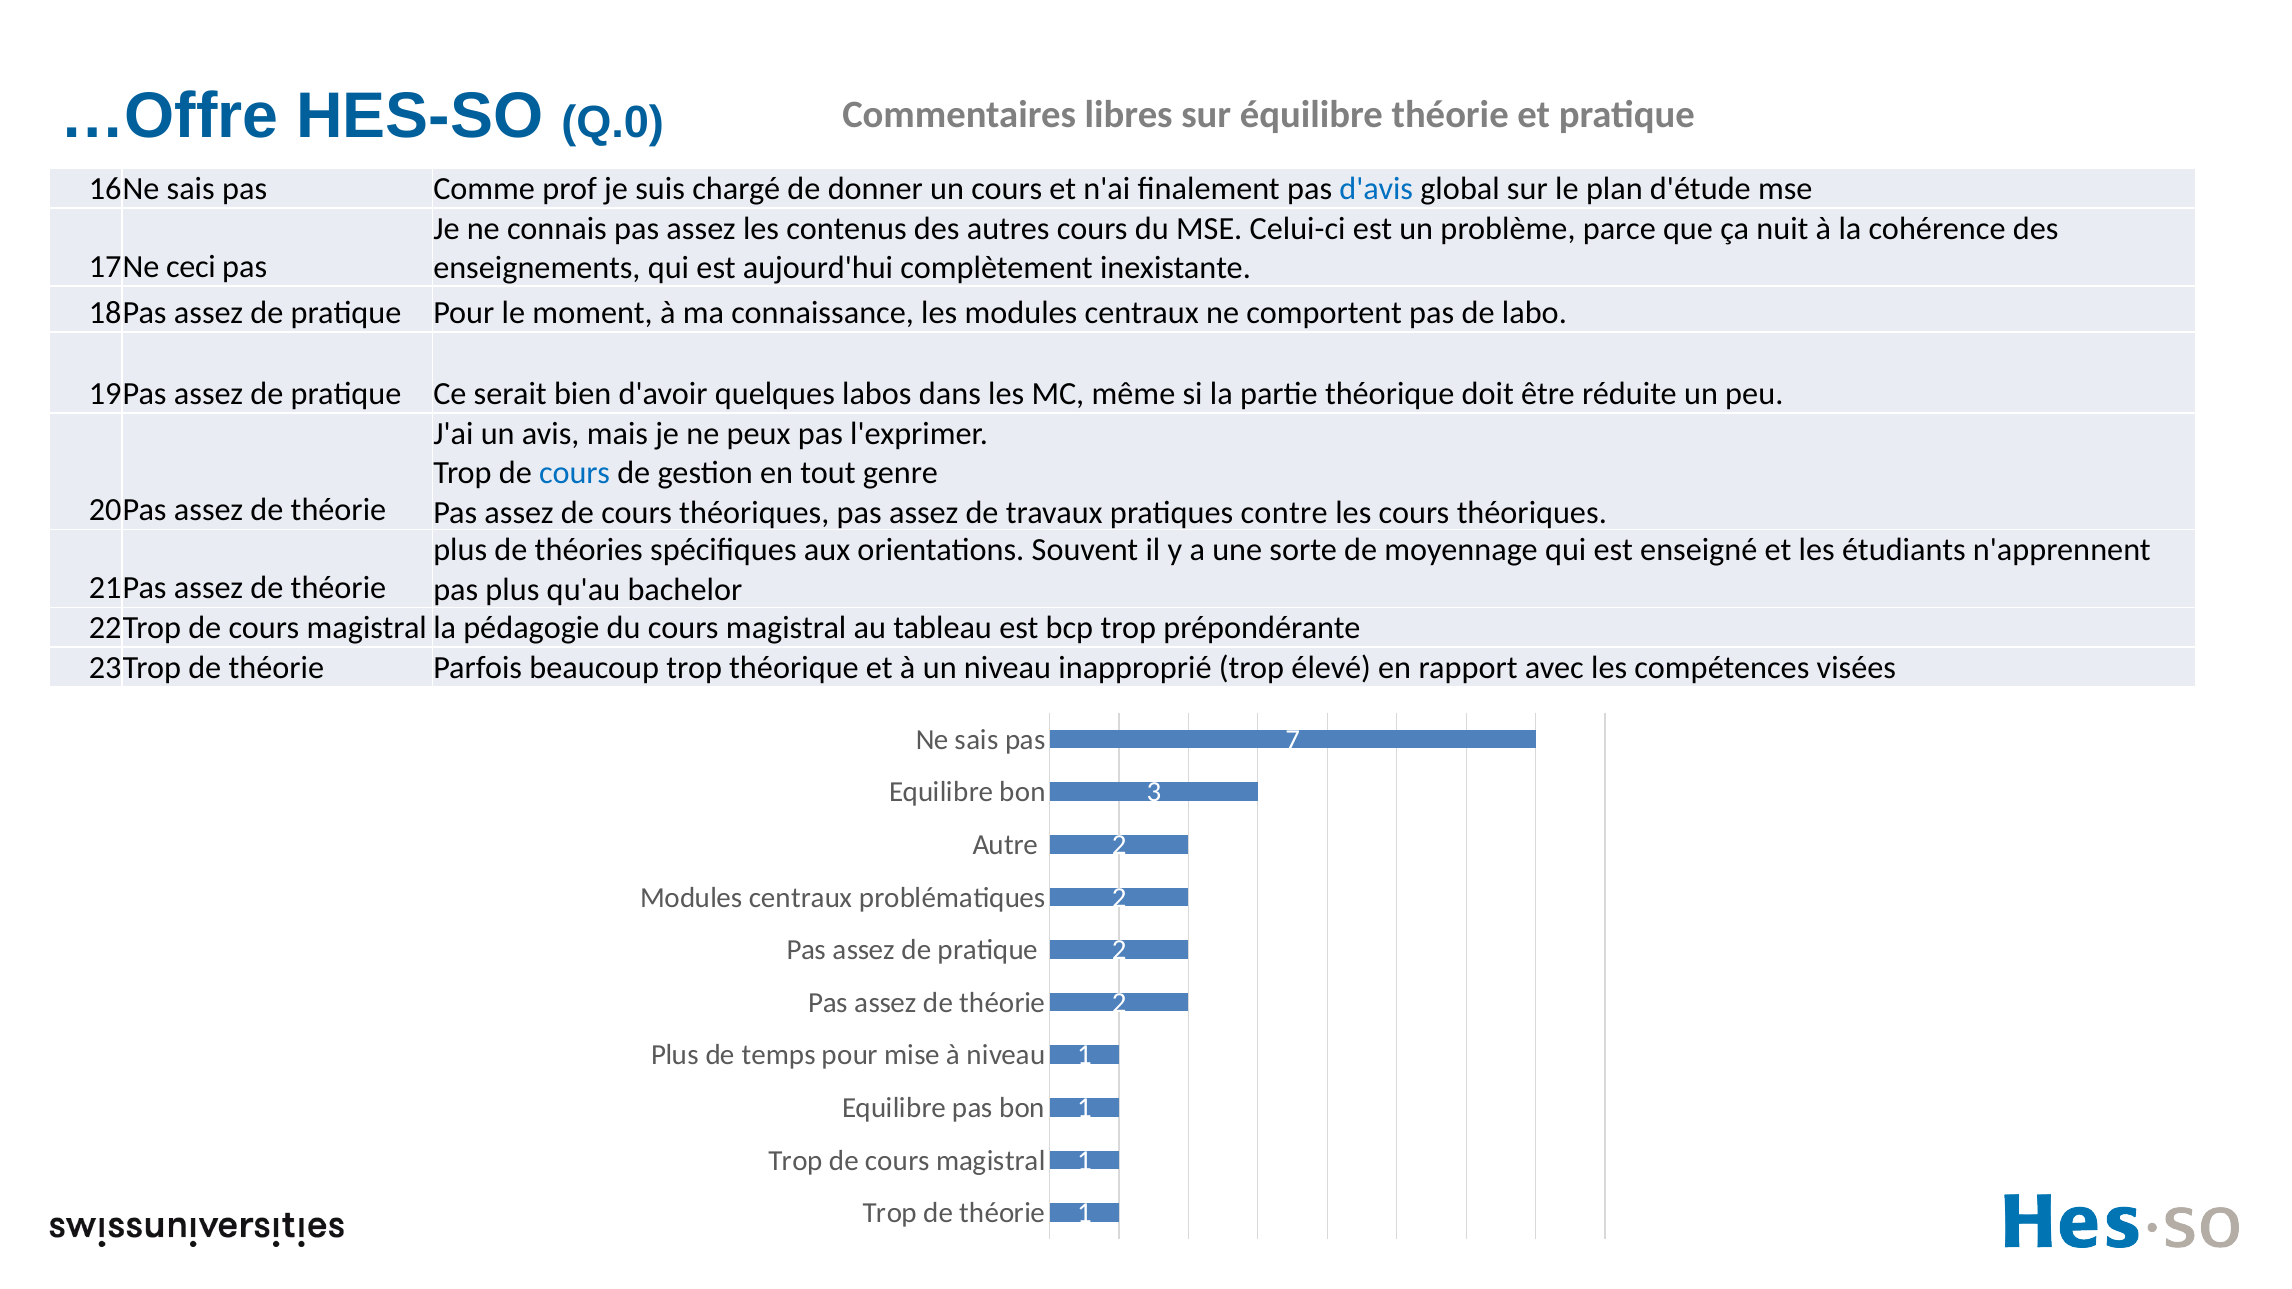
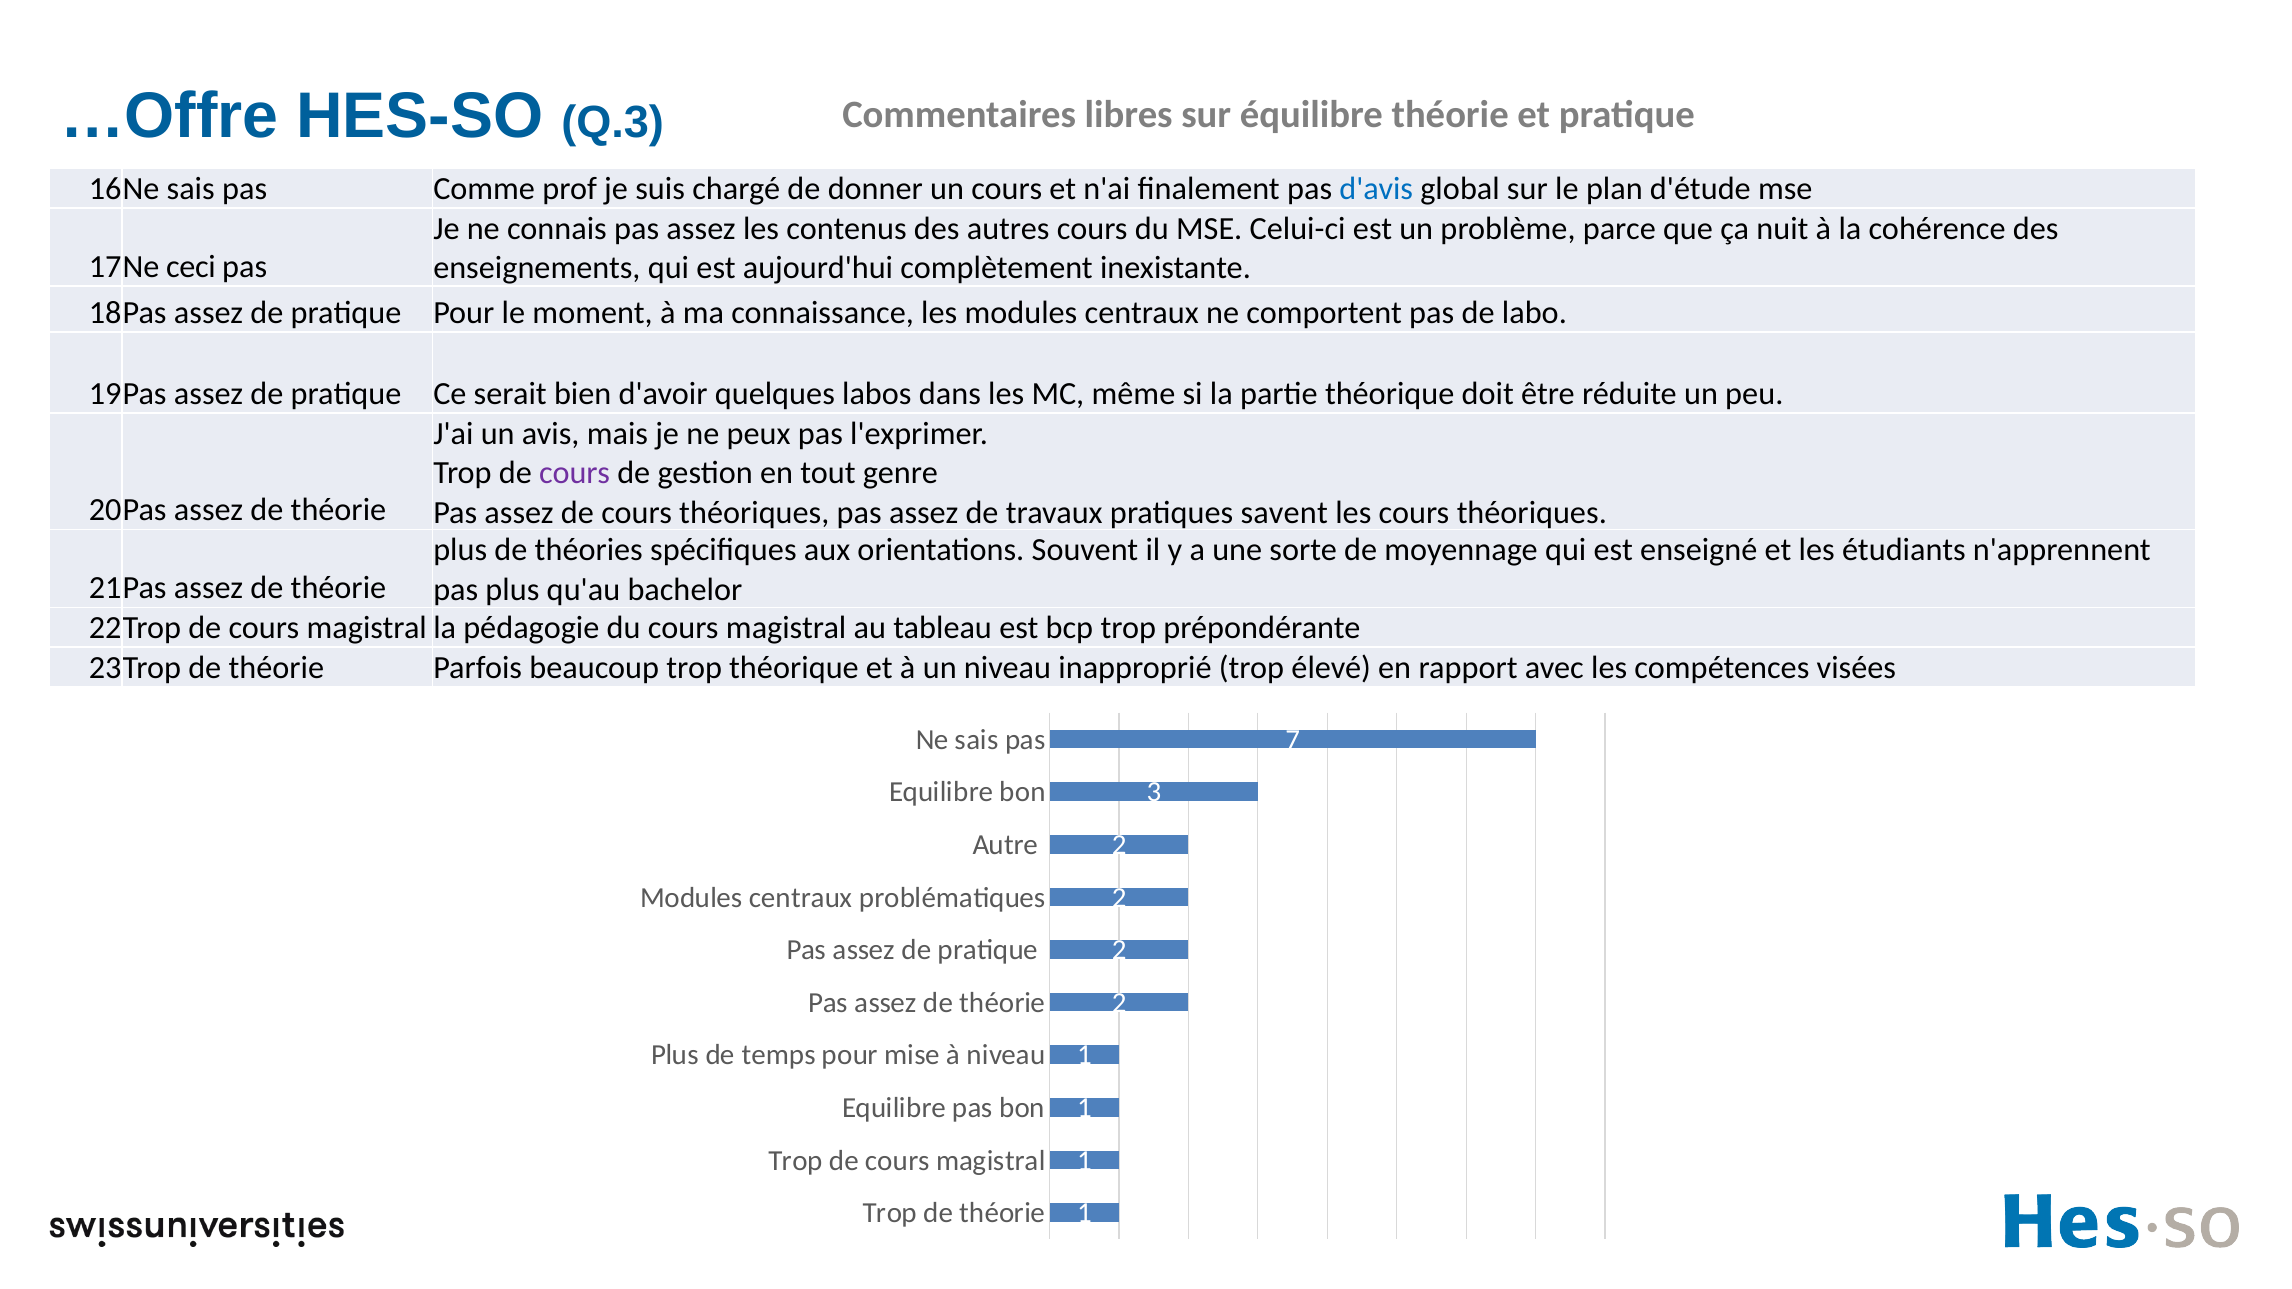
Q.0: Q.0 -> Q.3 (613, 123)
cours colour: blue -> purple (575, 473)
contre: contre -> savent (1284, 512)
